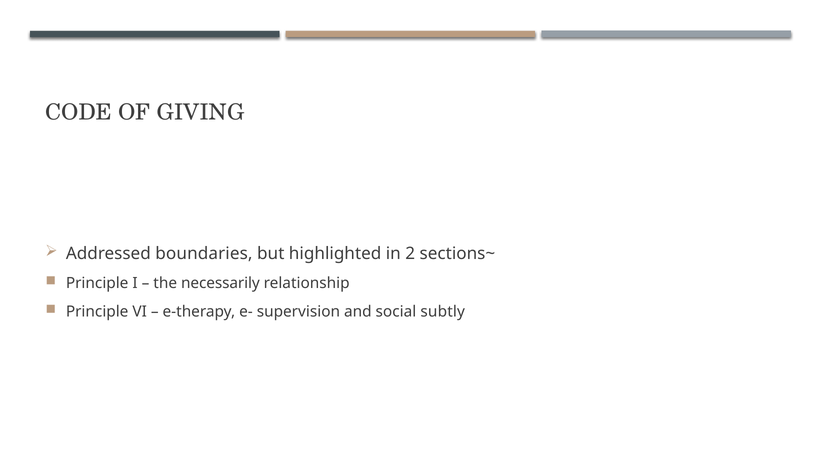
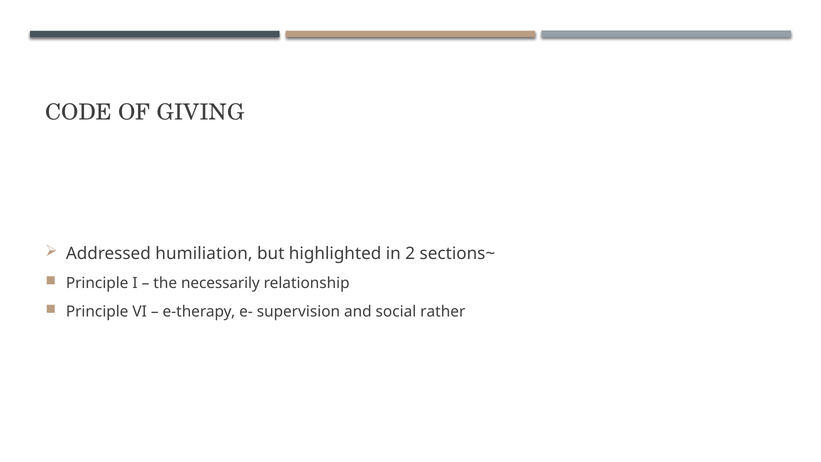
boundaries: boundaries -> humiliation (204, 254)
subtly: subtly -> rather (443, 312)
